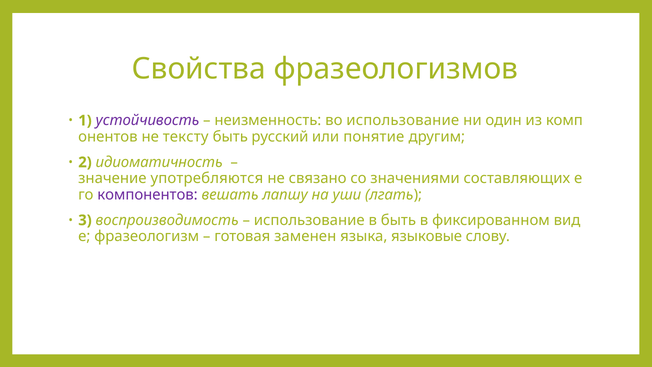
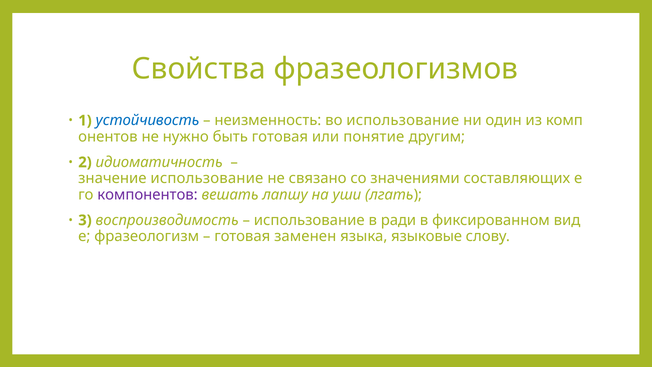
устойчивость colour: purple -> blue (147, 120)
тексту: тексту -> нужно (186, 137)
быть русский: русский -> готовая (280, 137)
значение употребляются: употребляются -> использование (207, 178)
в быть: быть -> ради (398, 220)
